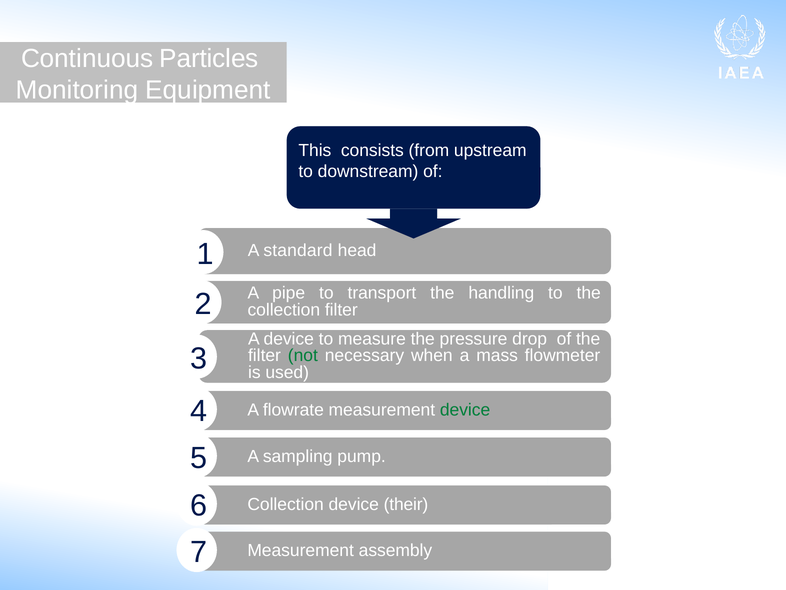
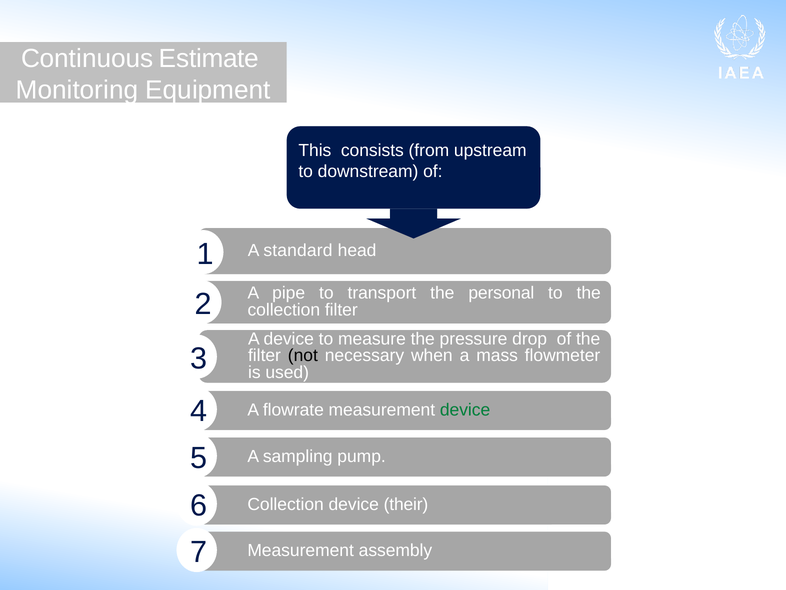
Particles: Particles -> Estimate (209, 58)
handling: handling -> personal (501, 293)
not colour: green -> black (303, 355)
